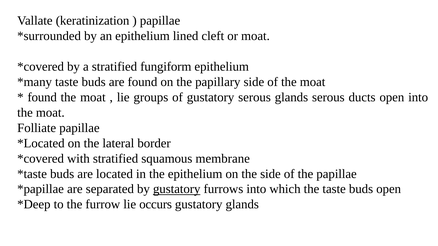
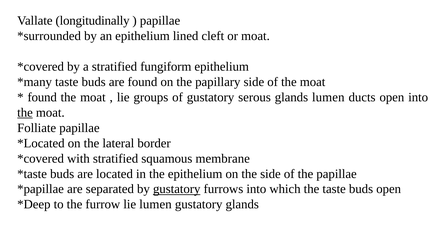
keratinization: keratinization -> longitudinally (93, 21)
glands serous: serous -> lumen (328, 97)
the underline: none -> present (25, 113)
lie occurs: occurs -> lumen (155, 205)
